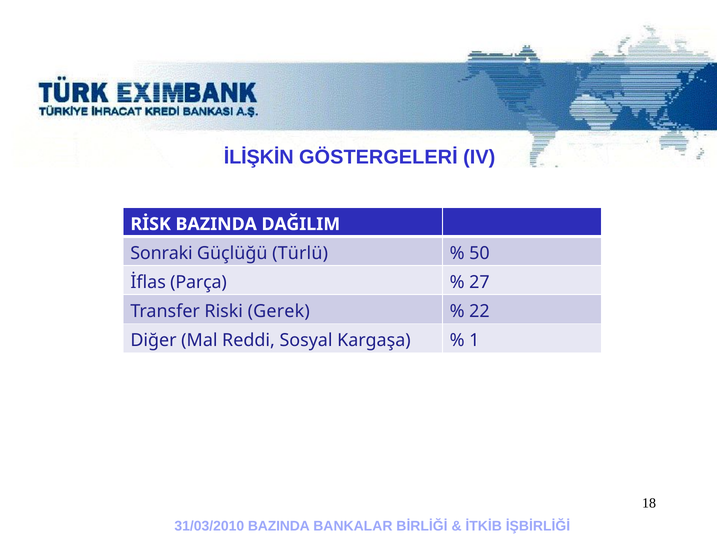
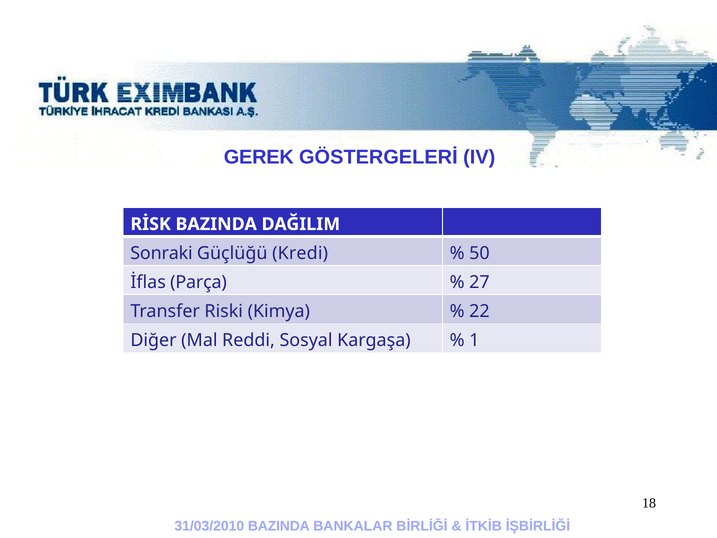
İLİŞKİN: İLİŞKİN -> GEREK (259, 157)
Türlü: Türlü -> Kredi (300, 253)
Gerek: Gerek -> Kimya (279, 311)
